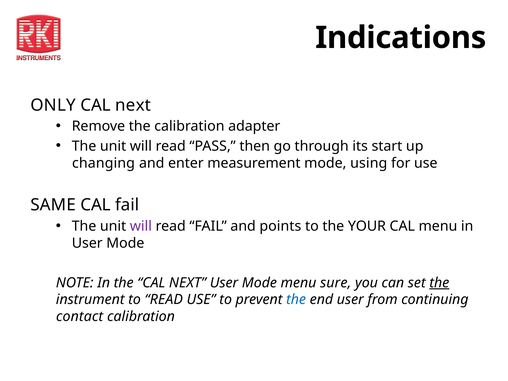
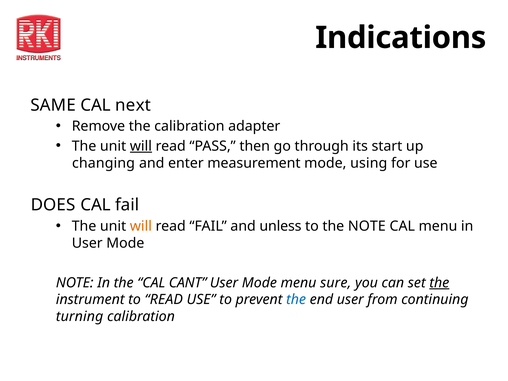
ONLY: ONLY -> SAME (53, 105)
will underline: none -> present (141, 146)
SAME: SAME -> DOES (53, 205)
will colour: purple -> orange (141, 226)
points: points -> unless (280, 226)
the YOUR: YOUR -> NOTE (367, 226)
the CAL NEXT: NEXT -> CANT (188, 283)
contact: contact -> turning (80, 317)
